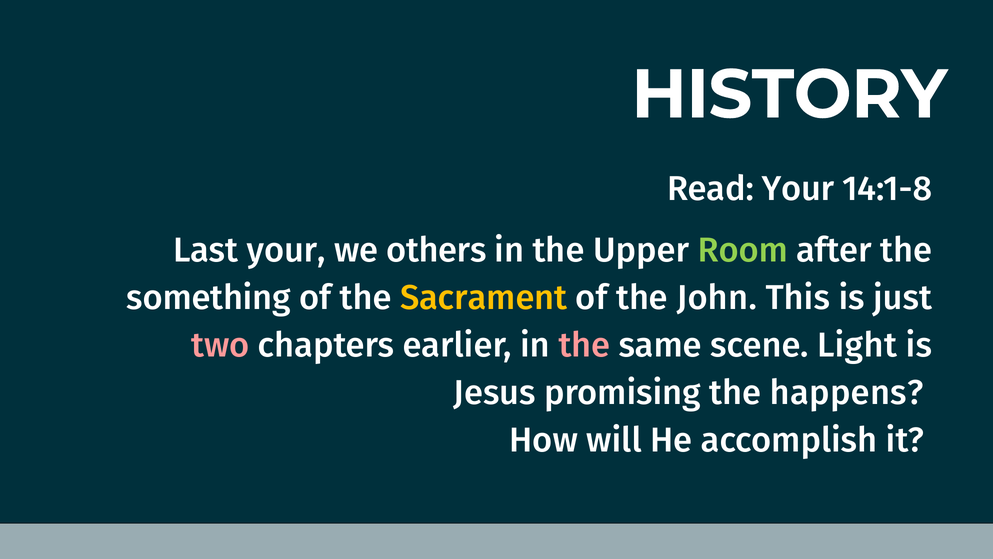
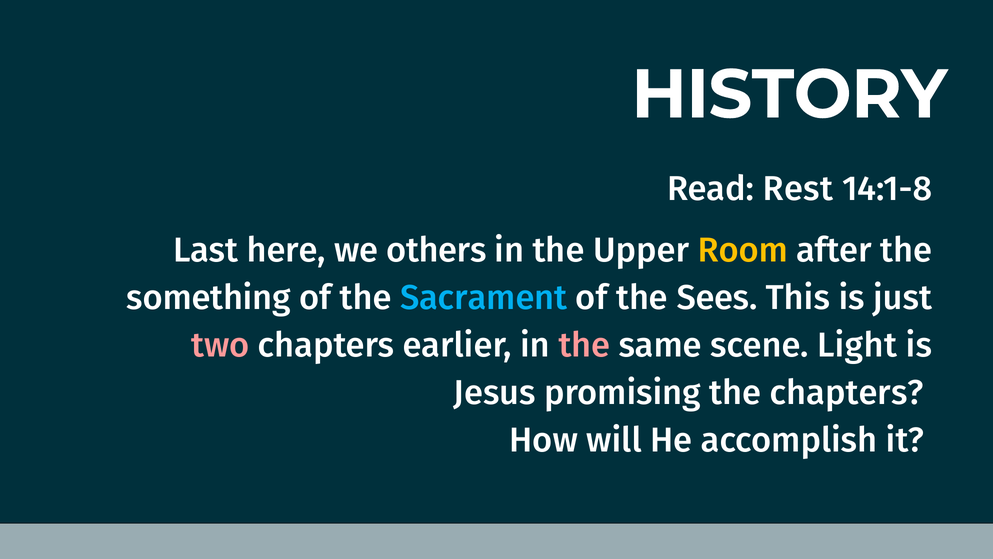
Read Your: Your -> Rest (798, 189)
Last your: your -> here (286, 250)
Room colour: light green -> yellow (743, 250)
Sacrament colour: yellow -> light blue (484, 297)
John: John -> Sees (717, 297)
the happens: happens -> chapters (847, 393)
